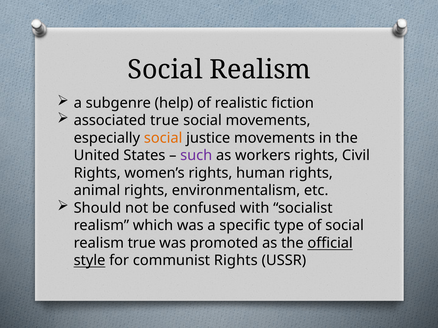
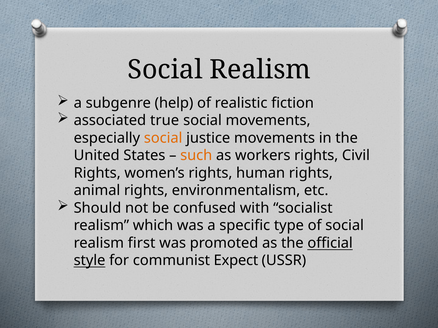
such colour: purple -> orange (196, 156)
realism true: true -> first (142, 243)
communist Rights: Rights -> Expect (236, 261)
